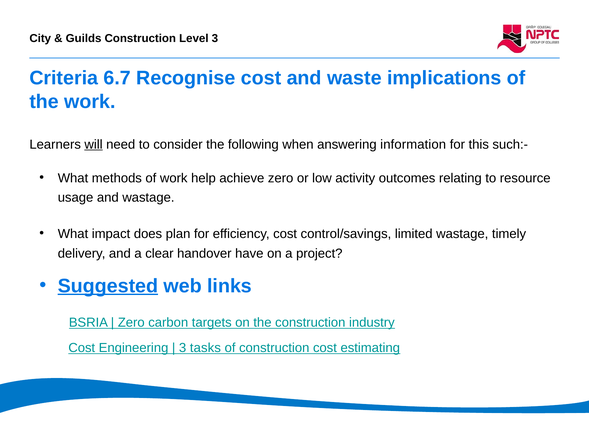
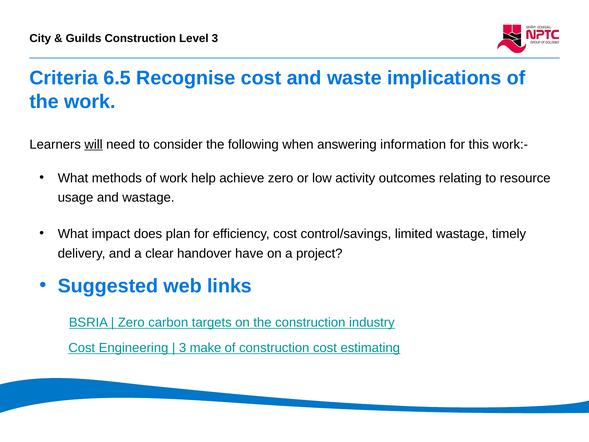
6.7: 6.7 -> 6.5 (117, 78)
such:-: such:- -> work:- (510, 144)
Suggested underline: present -> none (108, 286)
tasks: tasks -> make (205, 348)
